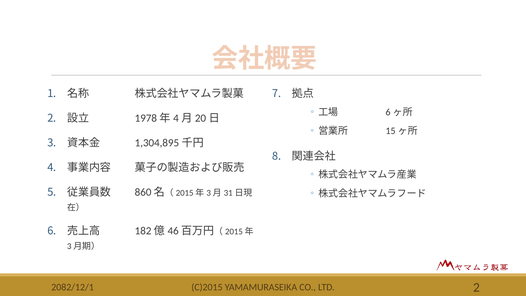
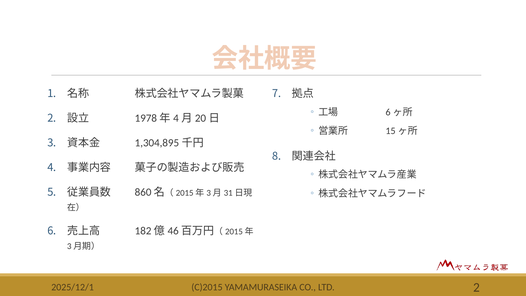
2082/12/1: 2082/12/1 -> 2025/12/1 (73, 287)
